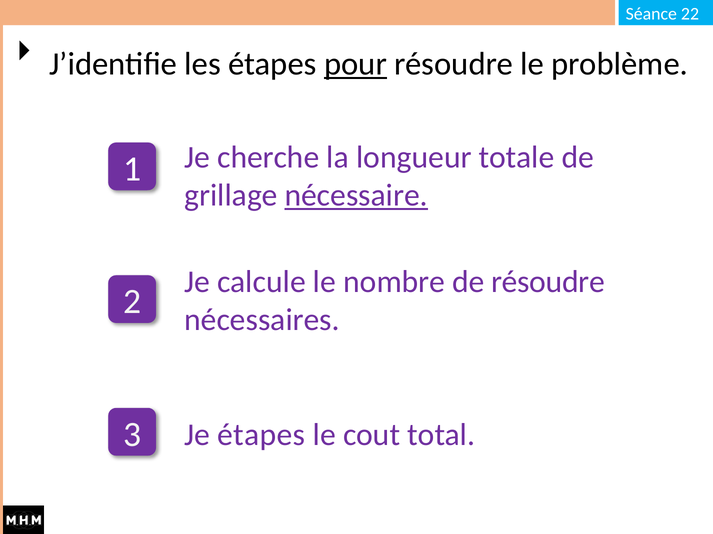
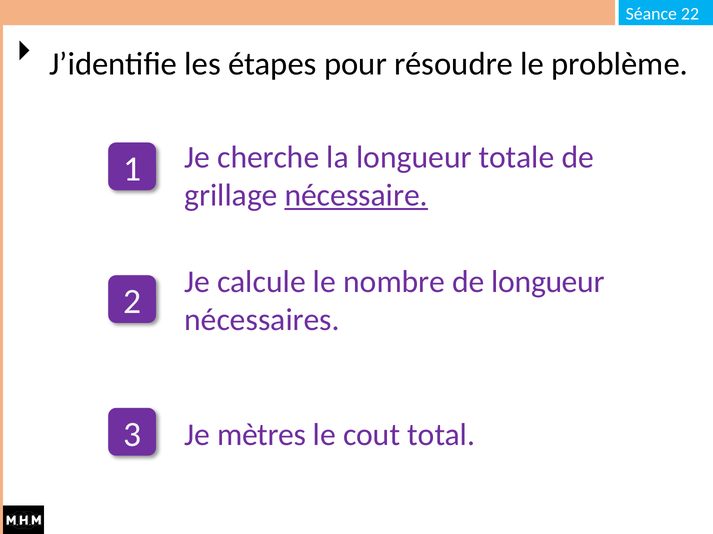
pour underline: present -> none (355, 64)
de résoudre: résoudre -> longueur (548, 282)
Je étapes: étapes -> mètres (262, 435)
